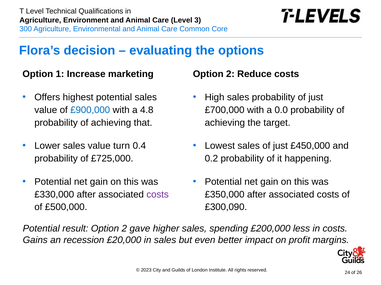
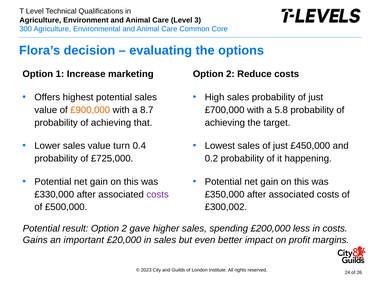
£900,000 colour: blue -> orange (90, 110)
4.8: 4.8 -> 8.7 (147, 110)
0.0: 0.0 -> 5.8 (281, 110)
£300,090: £300,090 -> £300,002 (226, 208)
recession: recession -> important (84, 241)
